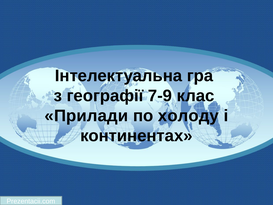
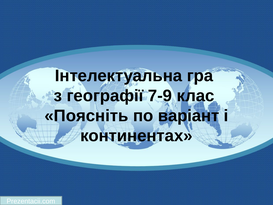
Прилади: Прилади -> Поясніть (86, 116)
холоду: холоду -> варіант (189, 116)
